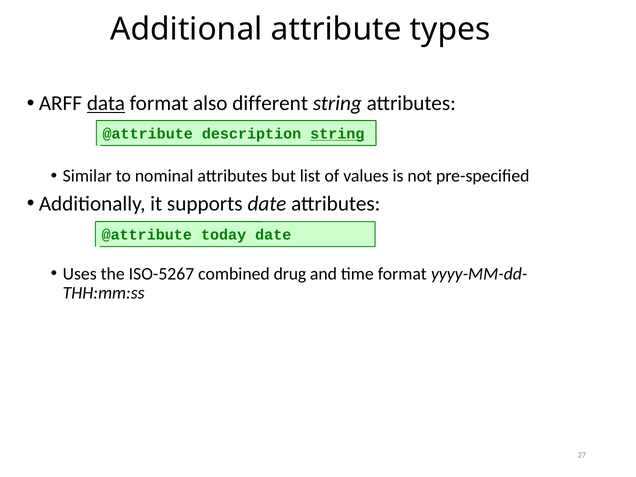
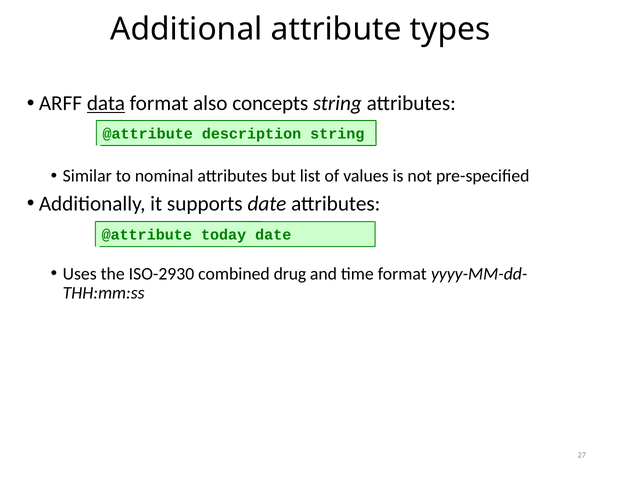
different: different -> concepts (270, 103)
string underline: present -> none (337, 134)
ISO-5267: ISO-5267 -> ISO-2930 (161, 274)
